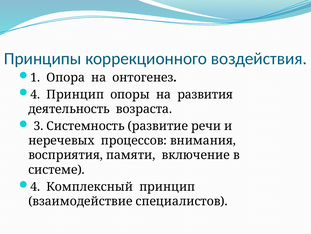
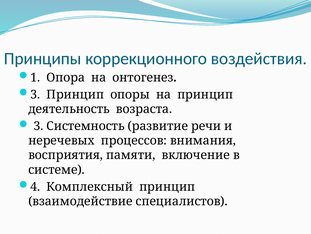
4: 4 -> 3 (35, 94)
на развития: развития -> принцип (205, 94)
